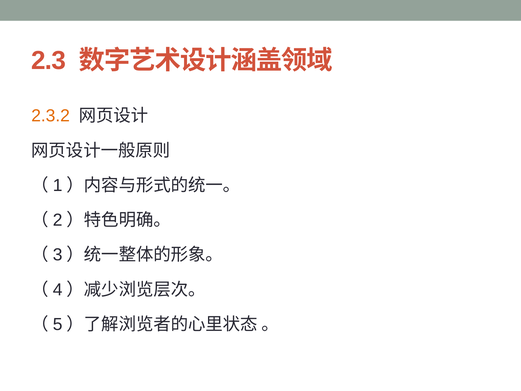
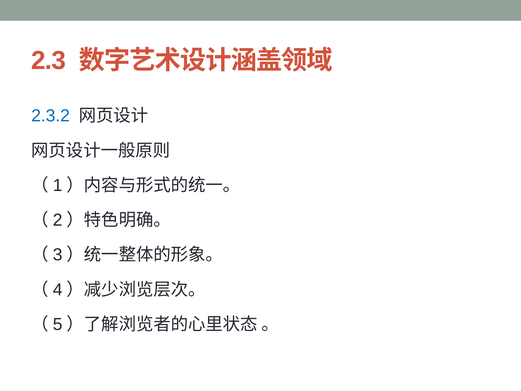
2.3.2 colour: orange -> blue (51, 116)
